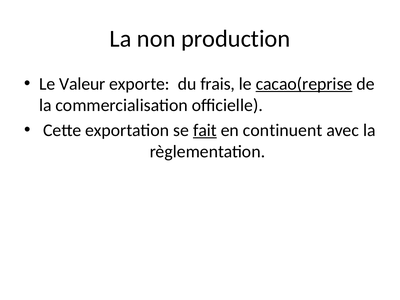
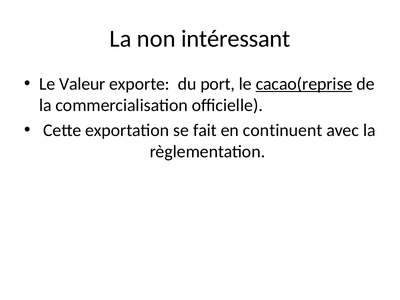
production: production -> intéressant (236, 39)
frais: frais -> port (218, 84)
fait underline: present -> none (205, 130)
